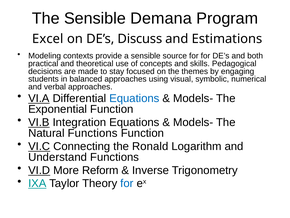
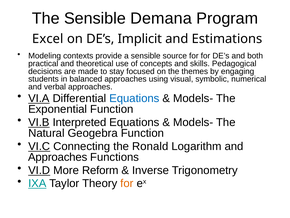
Discuss: Discuss -> Implicit (140, 39)
Integration: Integration -> Interpreted (79, 122)
Natural Functions: Functions -> Geogebra (93, 133)
Understand: Understand -> Approaches (58, 157)
for colour: blue -> orange (127, 183)
